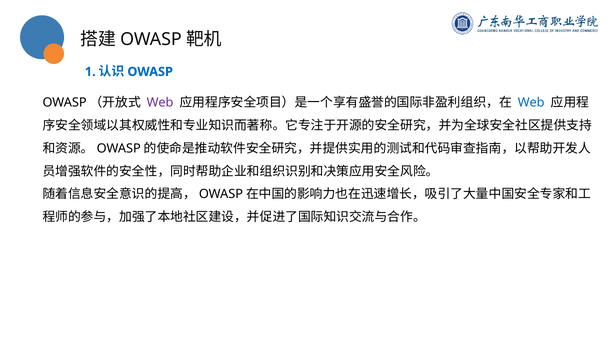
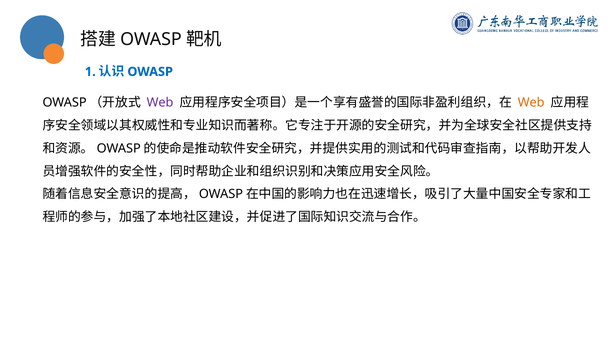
Web colour: blue -> orange (531, 103)
